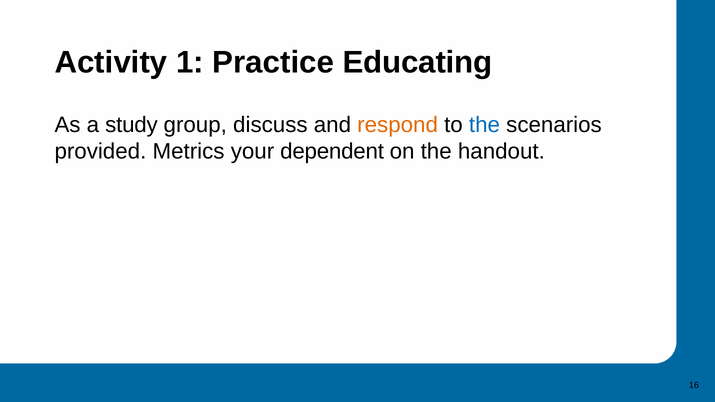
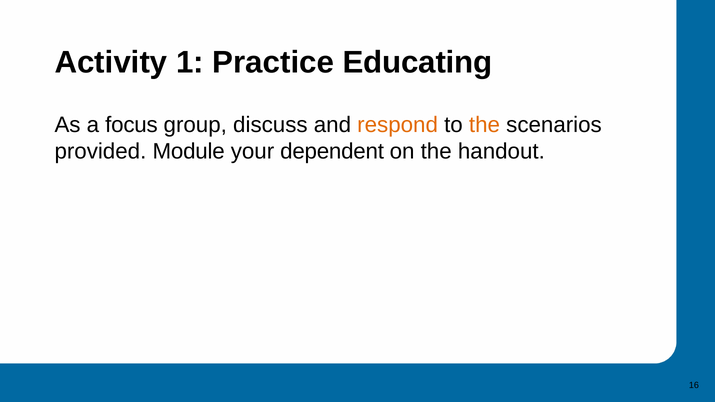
study: study -> focus (131, 125)
the colour: blue -> orange (484, 125)
Metrics: Metrics -> Module (189, 152)
